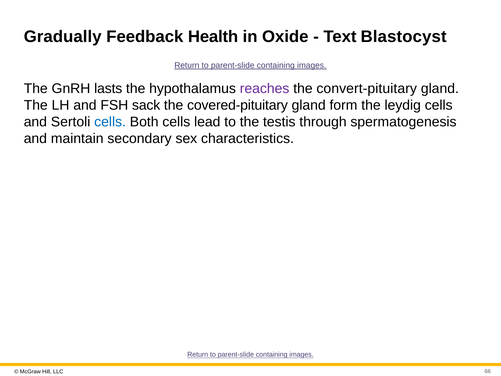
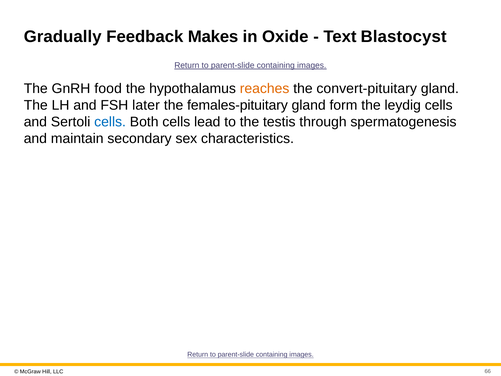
Health: Health -> Makes (213, 36)
lasts: lasts -> food (108, 88)
reaches colour: purple -> orange (265, 88)
sack: sack -> later (146, 105)
covered-pituitary: covered-pituitary -> females-pituitary (237, 105)
